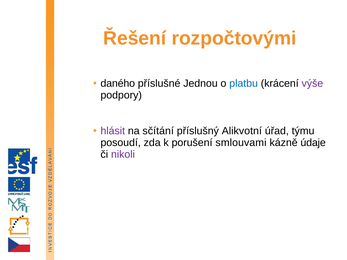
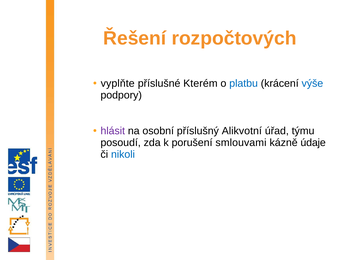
rozpočtovými: rozpočtovými -> rozpočtových (234, 38)
daného: daného -> vyplňte (118, 83)
Jednou: Jednou -> Kterém (200, 83)
výše colour: purple -> blue (312, 83)
sčítání: sčítání -> osobní (158, 131)
nikoli colour: purple -> blue (123, 154)
